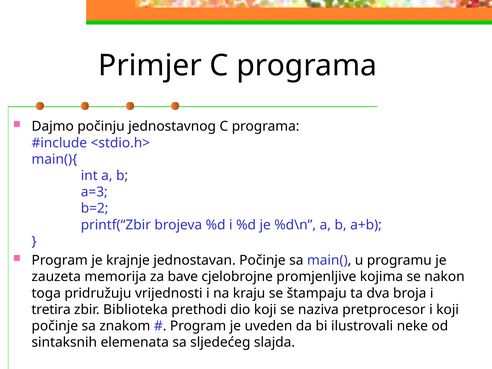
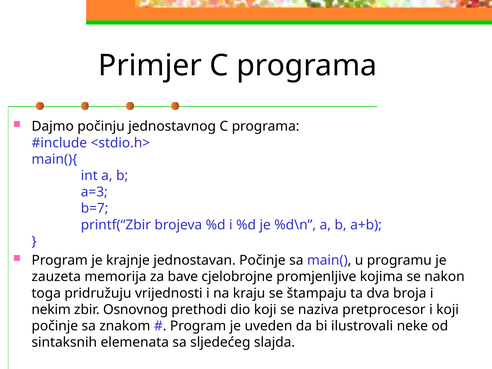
b=2: b=2 -> b=7 (95, 208)
tretira: tretira -> nekim (51, 310)
Biblioteka: Biblioteka -> Osnovnog (136, 310)
